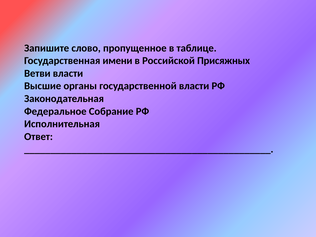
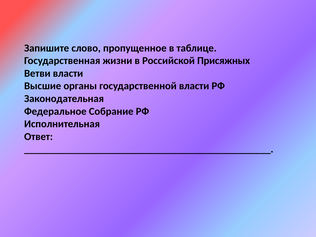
имени: имени -> жизни (117, 61)
